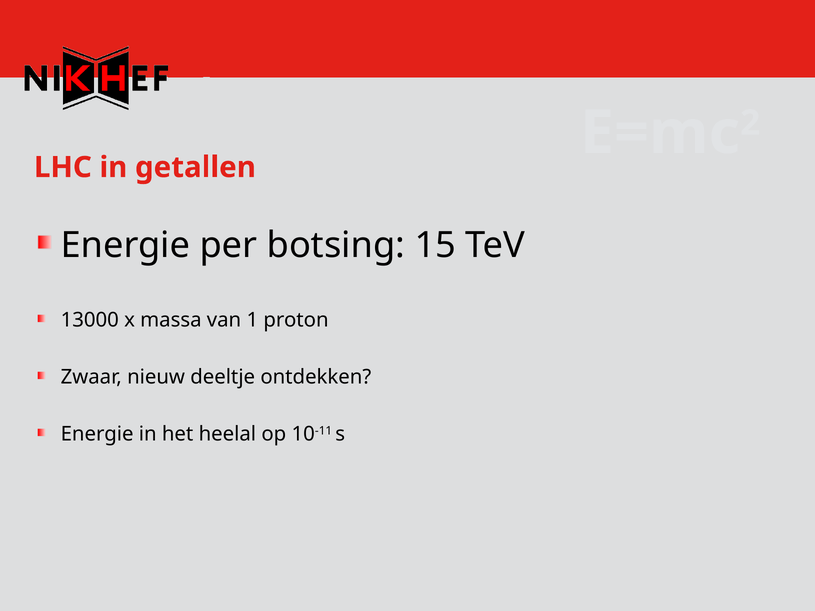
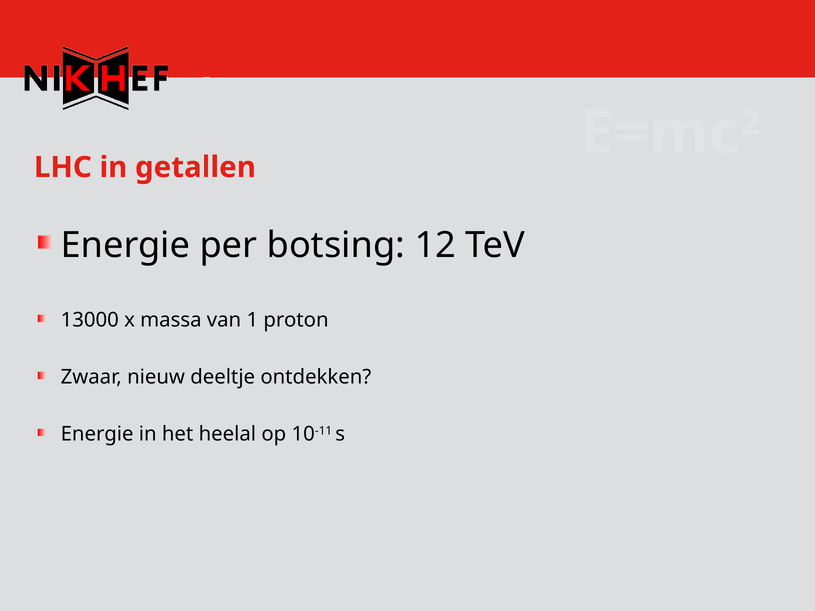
15: 15 -> 12 (435, 245)
